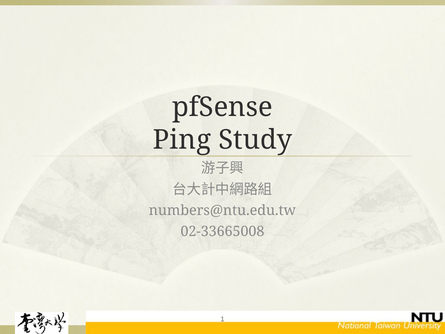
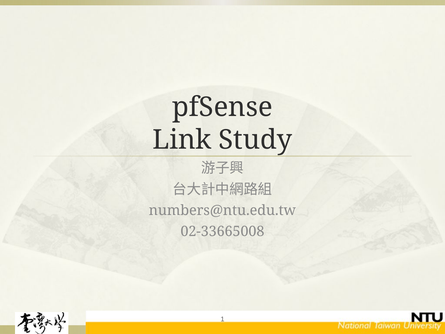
Ping: Ping -> Link (182, 140)
